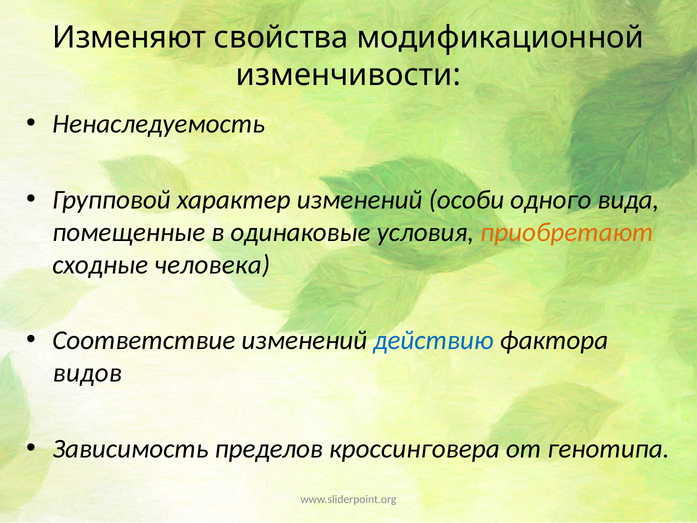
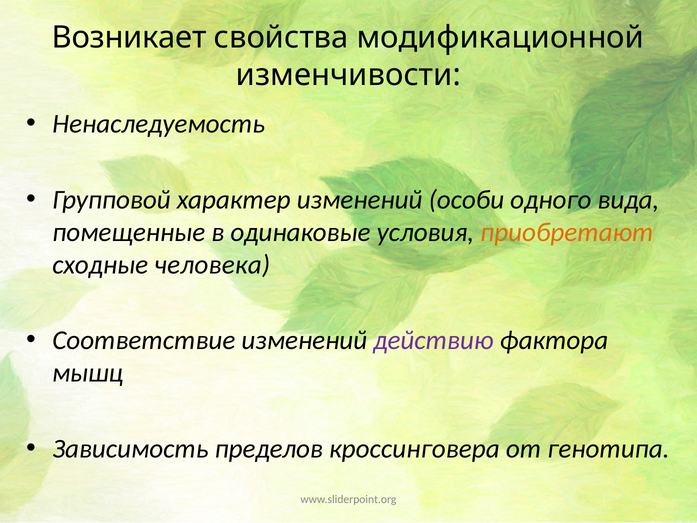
Изменяют: Изменяют -> Возникает (129, 38)
действию colour: blue -> purple (433, 340)
видов: видов -> мышц (88, 373)
